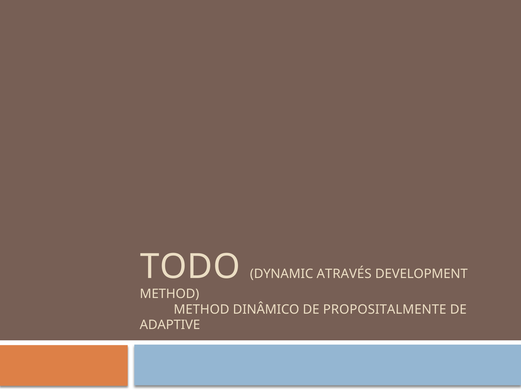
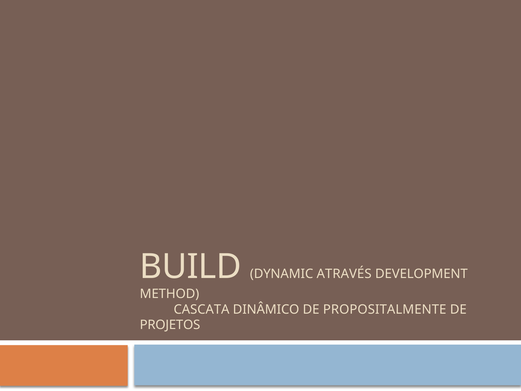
TODO: TODO -> BUILD (190, 266)
METHOD: METHOD -> CASCATA (202, 309)
ADAPTIVE: ADAPTIVE -> PROJETOS (170, 325)
